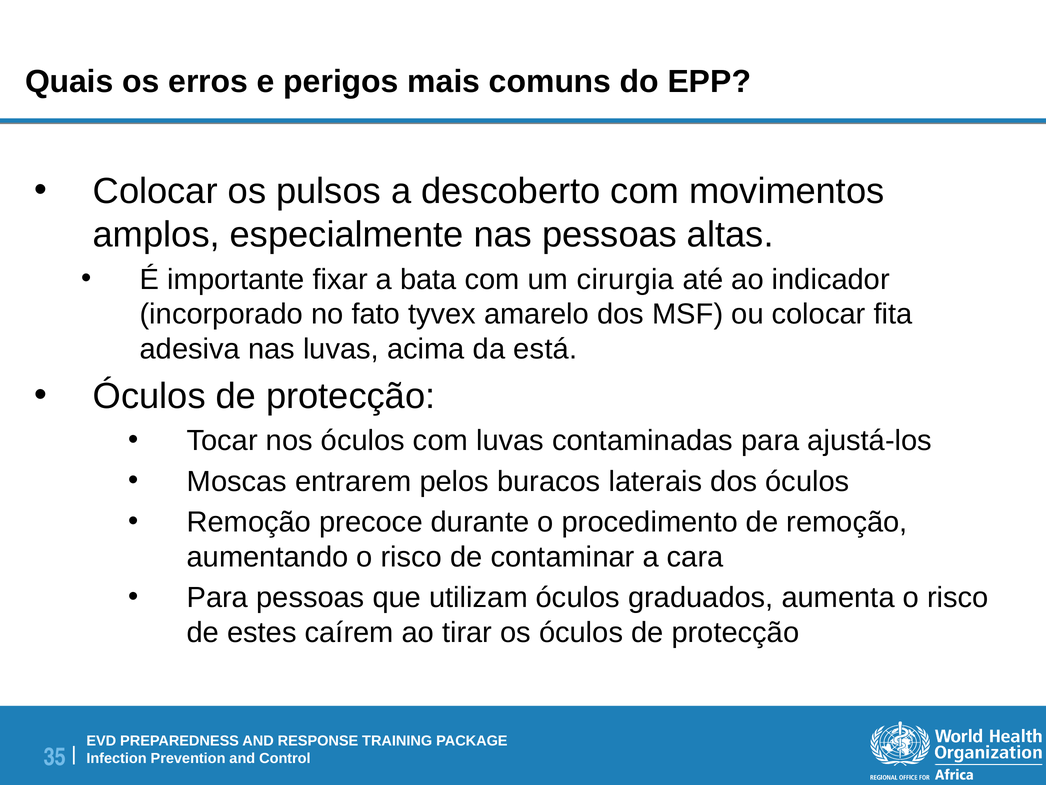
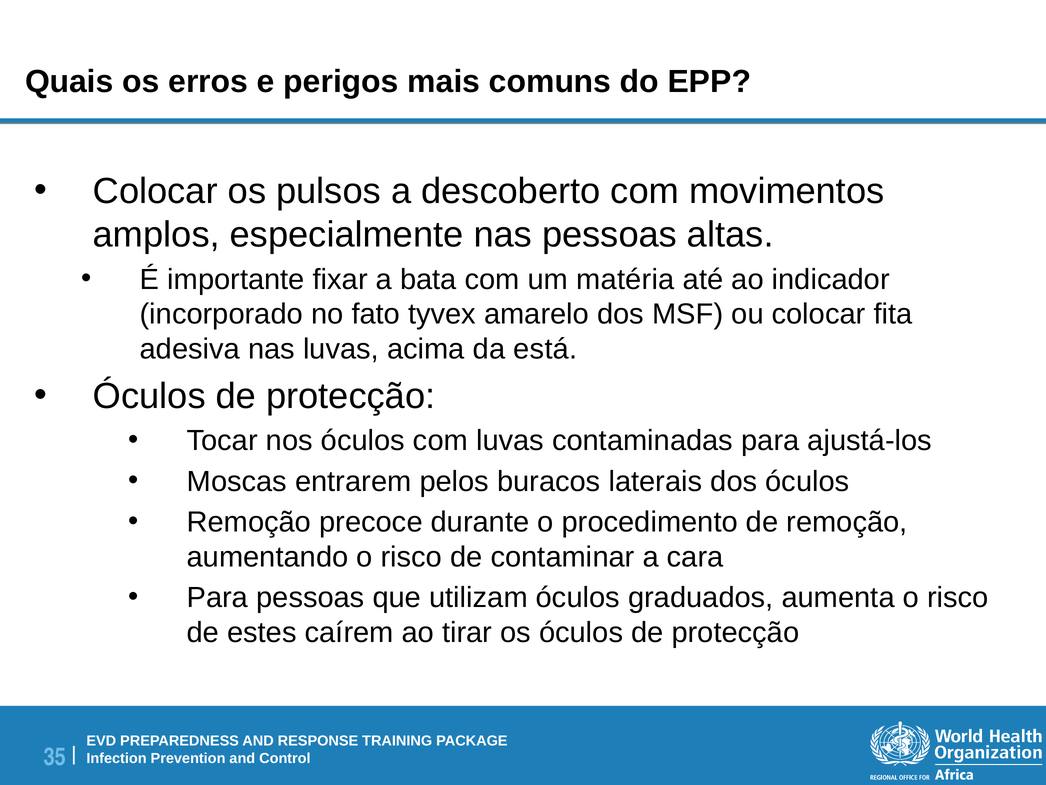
cirurgia: cirurgia -> matéria (625, 279)
